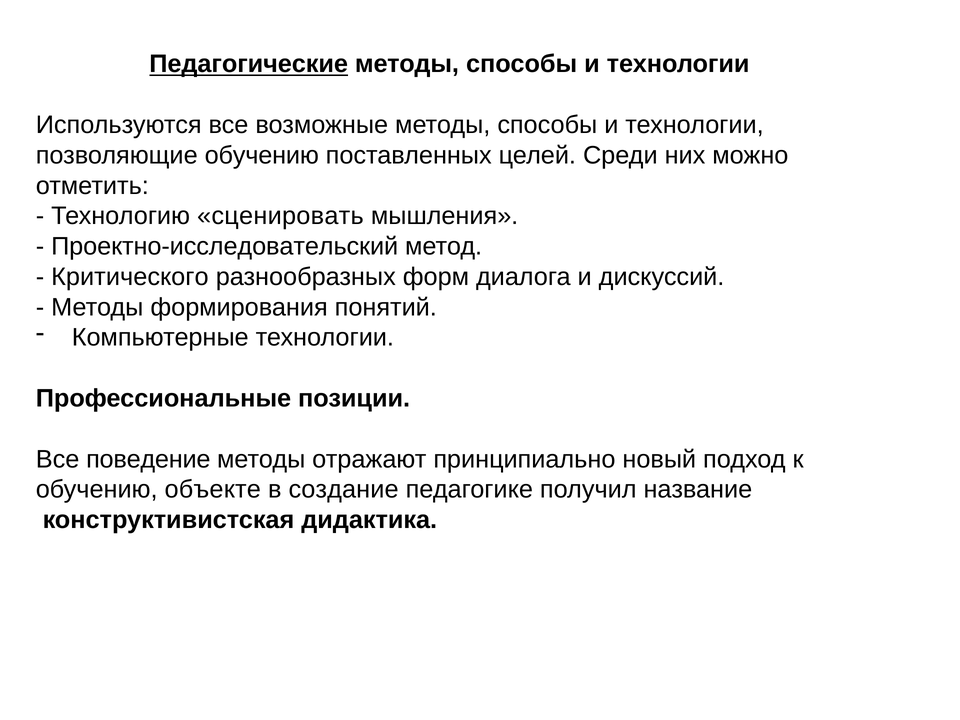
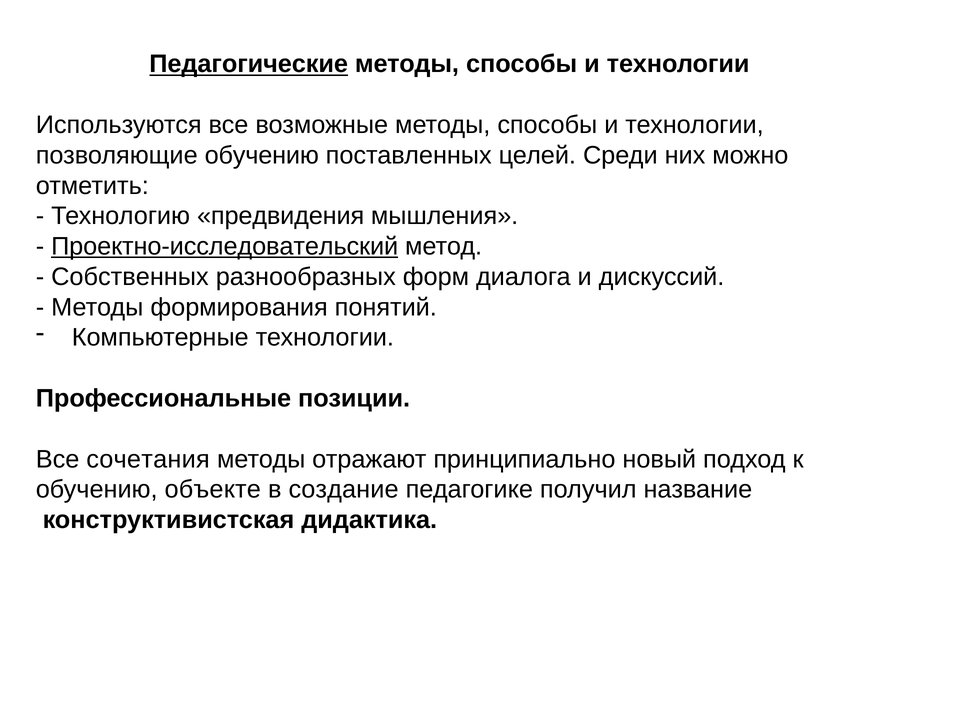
сценировать: сценировать -> предвидения (281, 216)
Проектно-исследовательский underline: none -> present (225, 246)
Критического: Критического -> Собственных (130, 277)
поведение: поведение -> сочетания (148, 459)
